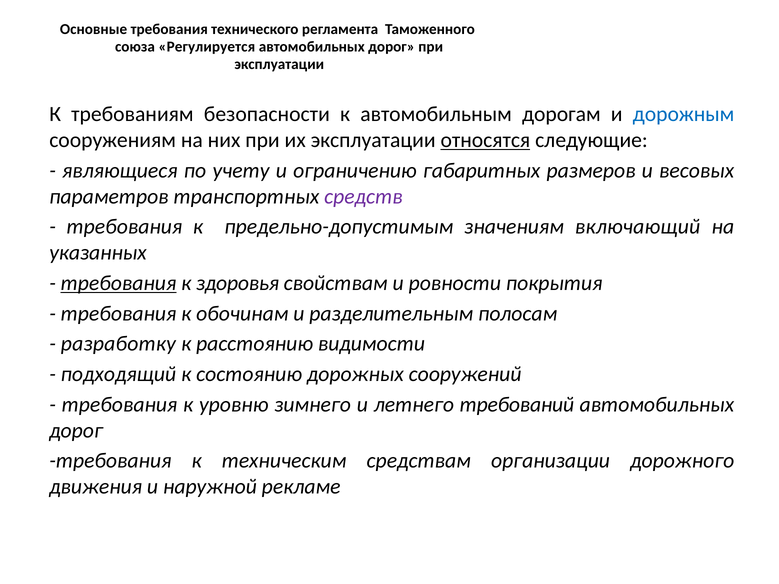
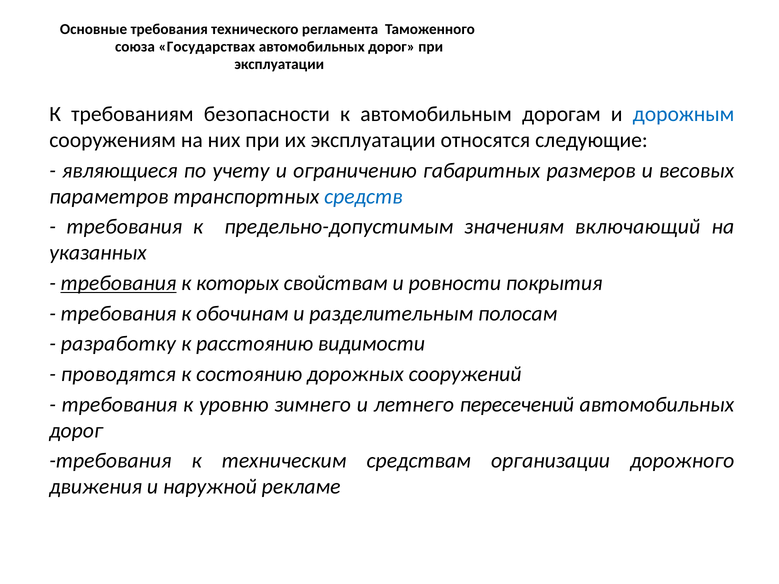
Регулируется: Регулируется -> Государствах (207, 47)
относятся underline: present -> none (485, 140)
средств colour: purple -> blue (363, 197)
здоровья: здоровья -> которых (238, 283)
подходящий: подходящий -> проводятся (118, 374)
требований: требований -> пересечений (517, 405)
